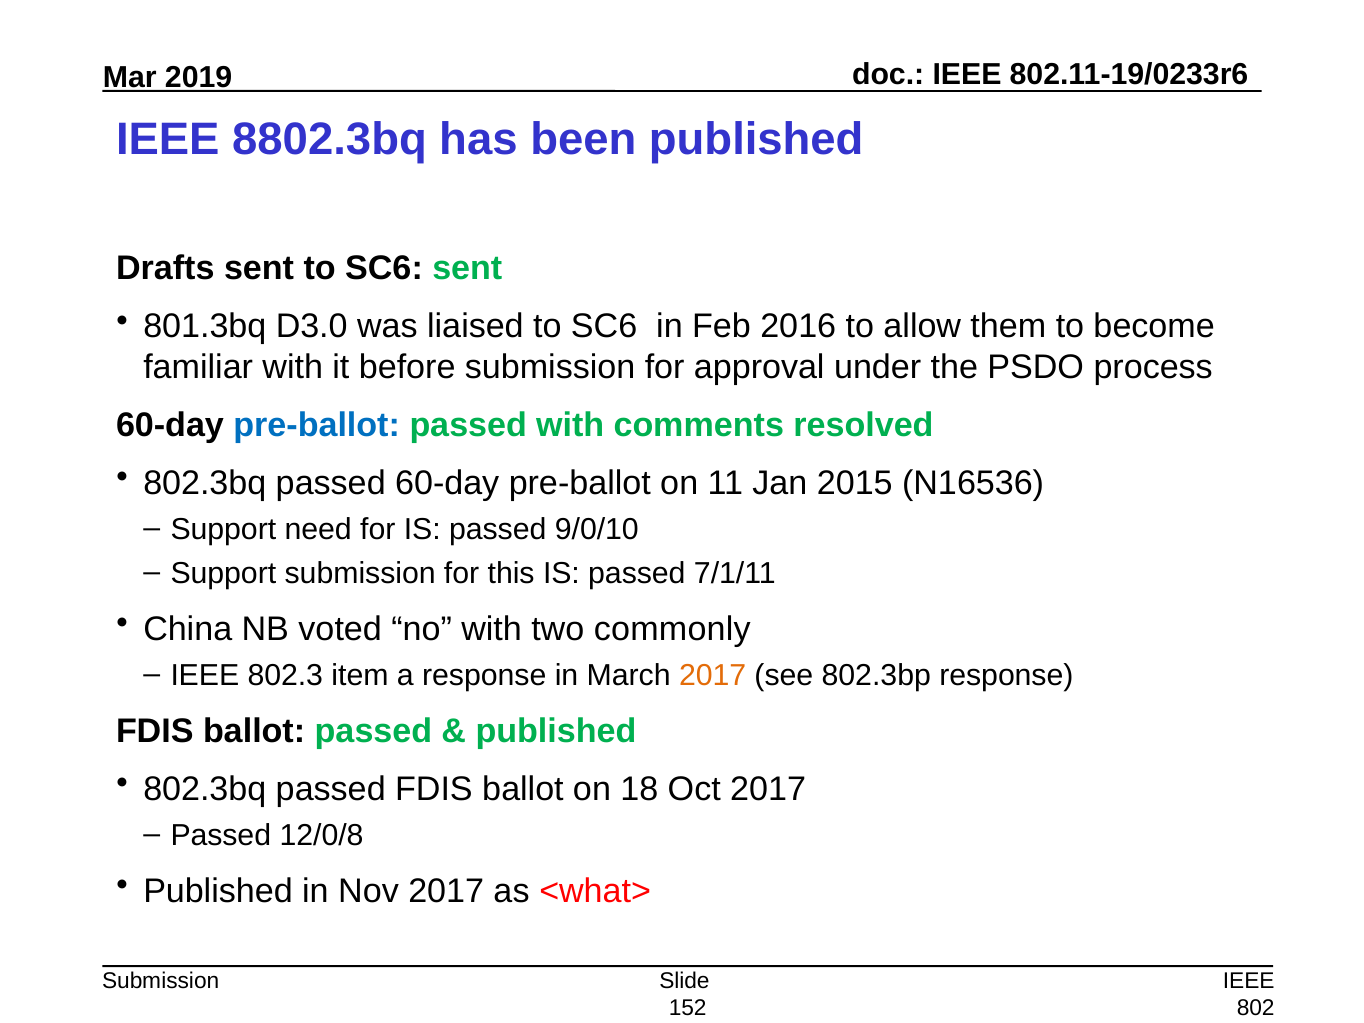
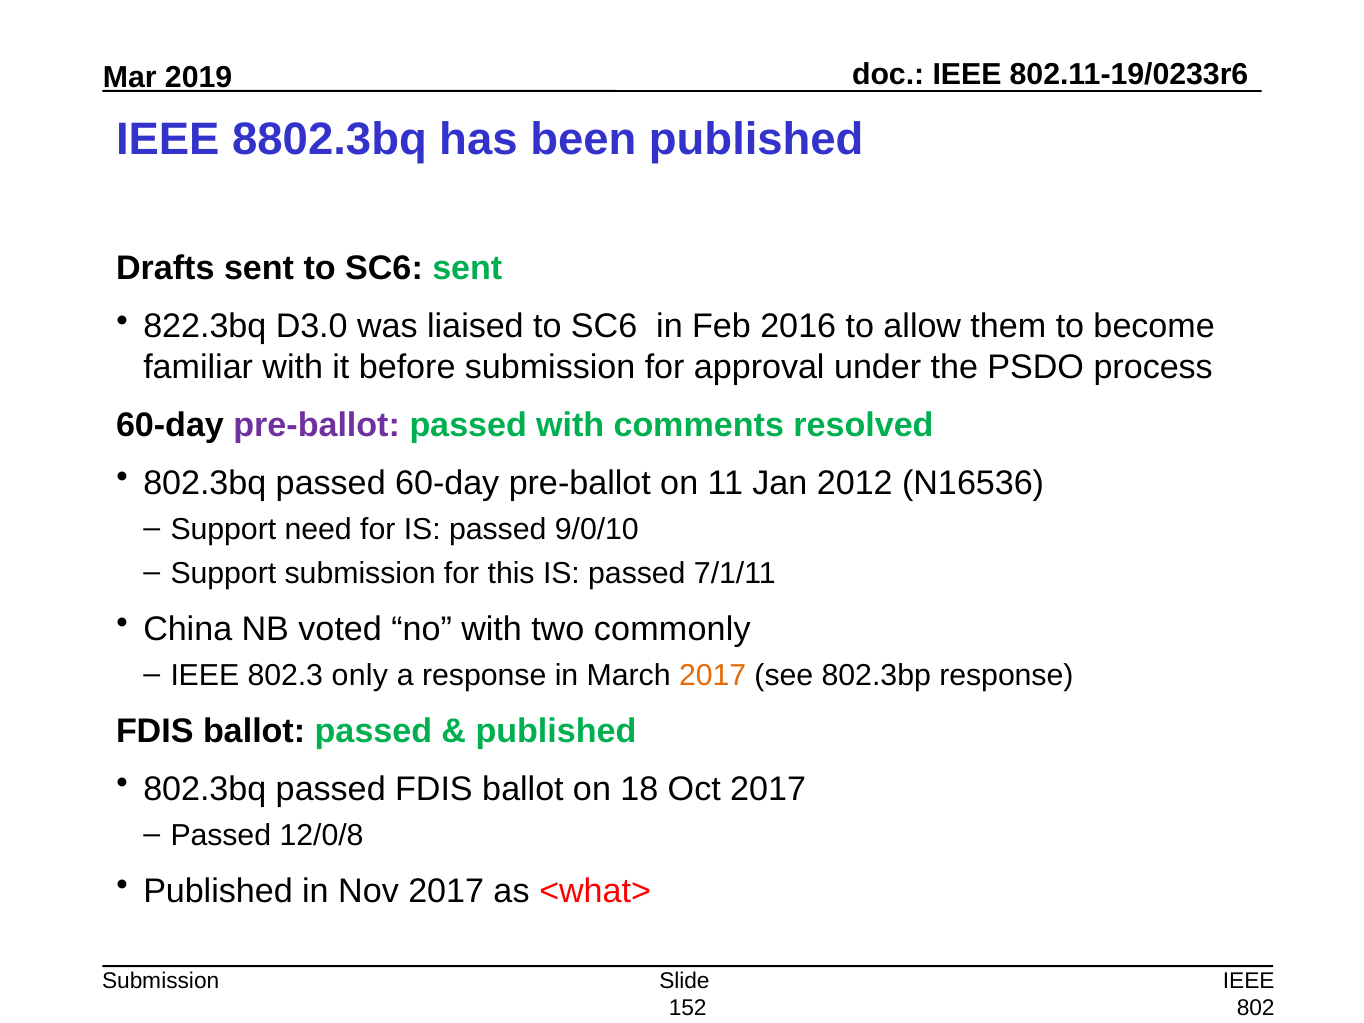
801.3bq: 801.3bq -> 822.3bq (205, 326)
pre-ballot colour: blue -> purple (317, 425)
2015: 2015 -> 2012 (855, 483)
item: item -> only (360, 675)
